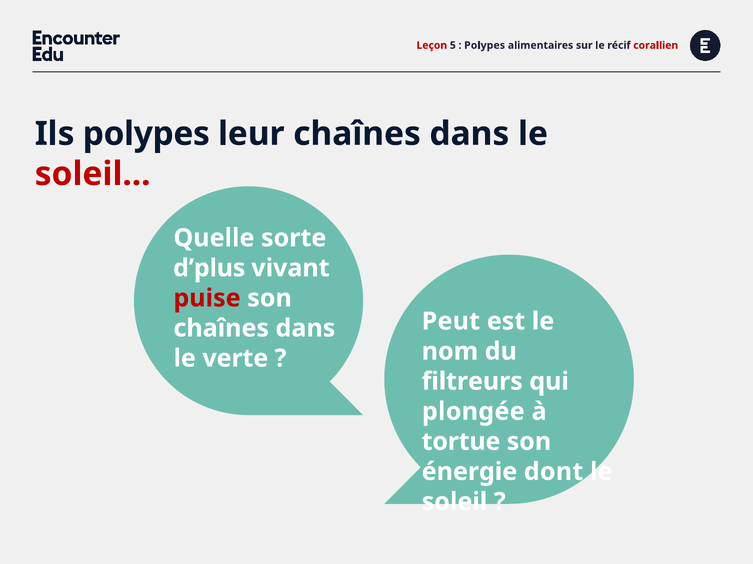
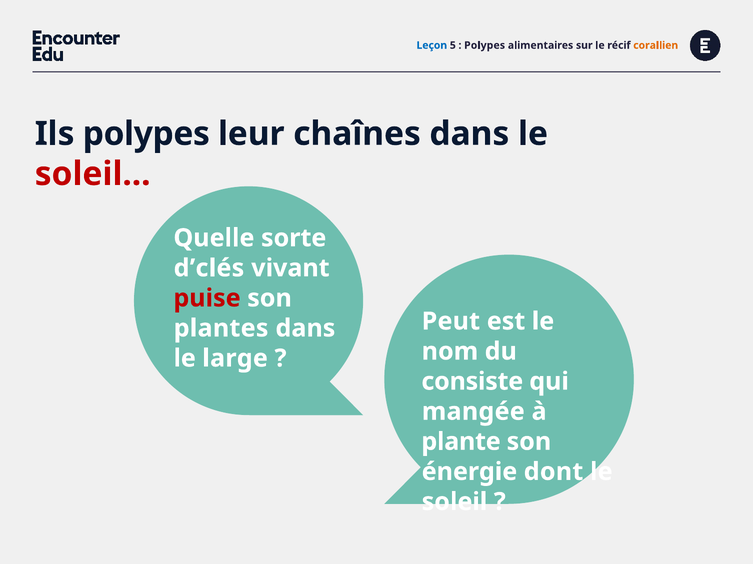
Leçon colour: red -> blue (432, 45)
corallien colour: red -> orange (656, 45)
d’plus: d’plus -> d’clés (209, 268)
chaînes: chaînes -> plantes (221, 329)
verte: verte -> large (235, 359)
filtreurs: filtreurs -> consiste (472, 382)
plongée: plongée -> mangée (473, 412)
tortue: tortue -> plante (461, 442)
